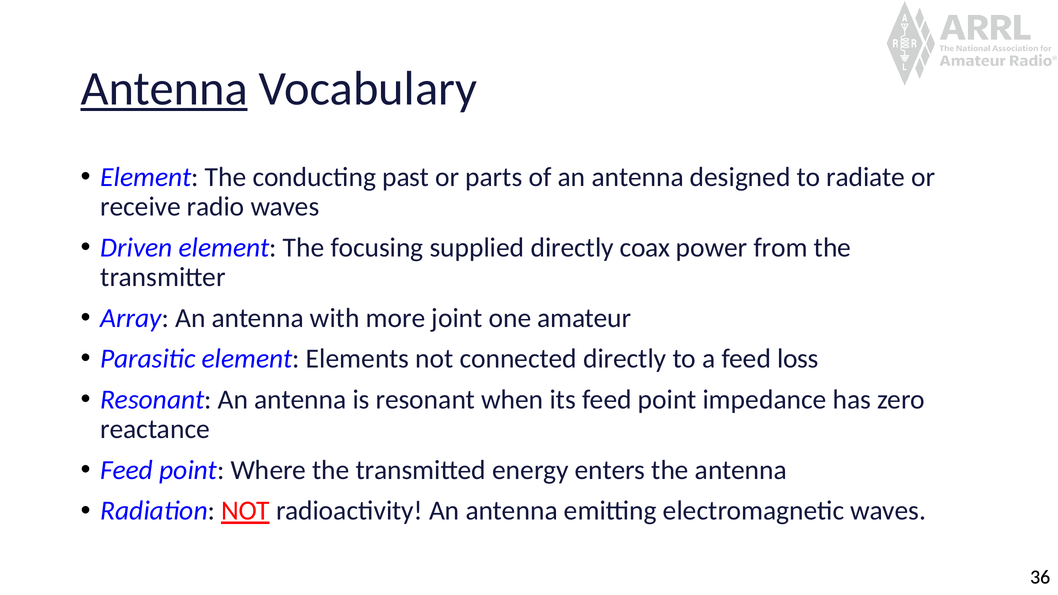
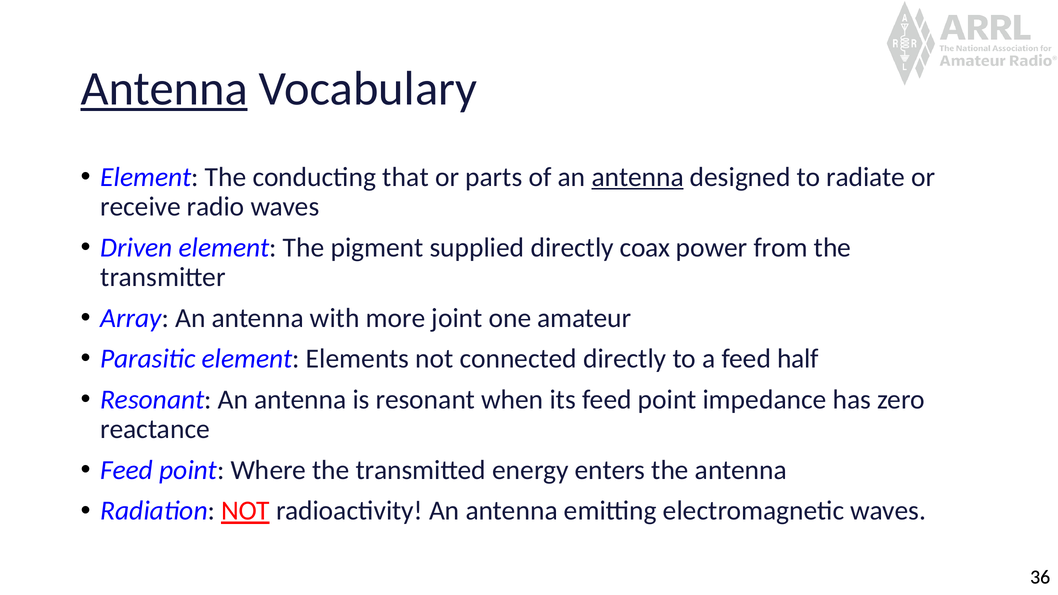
past: past -> that (406, 177)
antenna underline: none -> present (638, 177)
focusing: focusing -> pigment (377, 248)
loss: loss -> half (798, 359)
